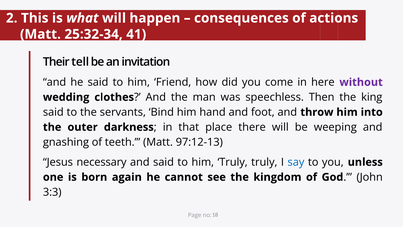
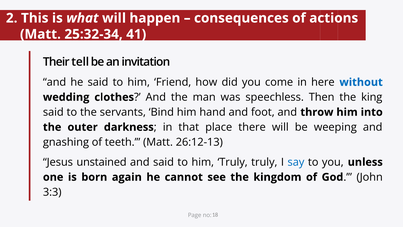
without colour: purple -> blue (361, 82)
97:12-13: 97:12-13 -> 26:12-13 (199, 142)
necessary: necessary -> unstained (102, 162)
